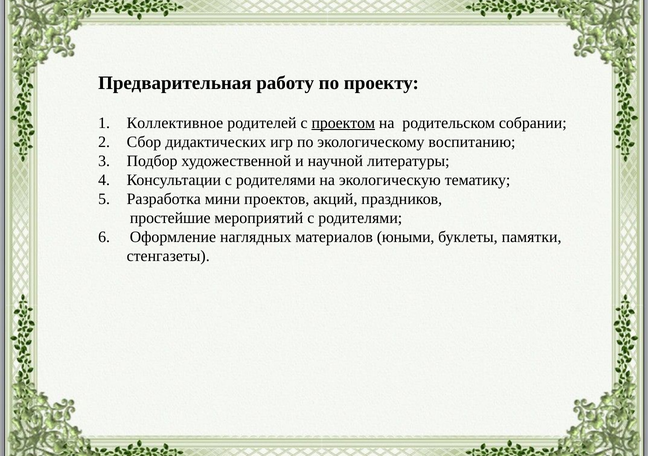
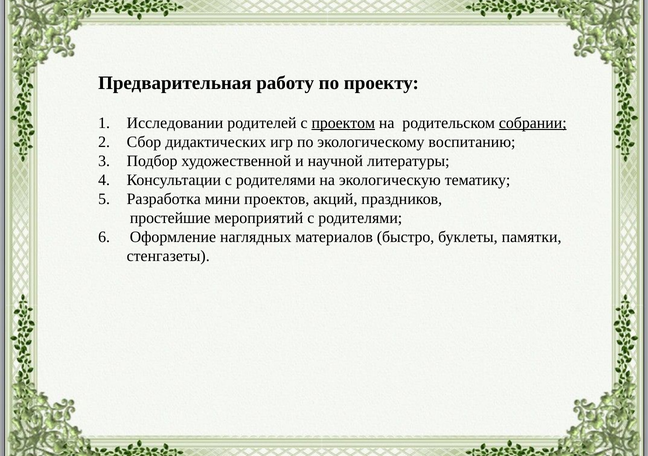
Коллективное: Коллективное -> Исследовании (175, 123)
собрании underline: none -> present (533, 123)
юными: юными -> быстро (406, 237)
